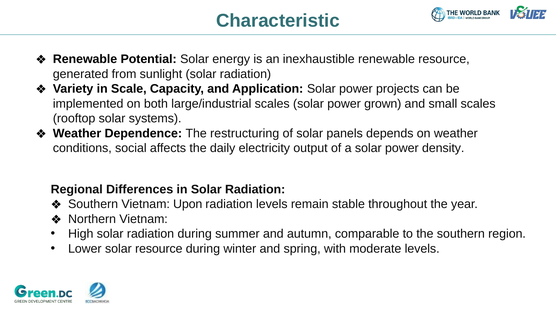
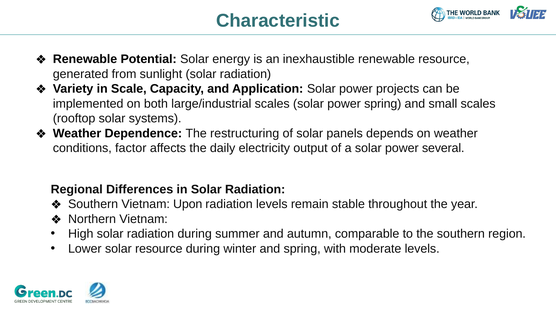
power grown: grown -> spring (383, 104)
social: social -> factor (131, 148)
density: density -> several (443, 148)
